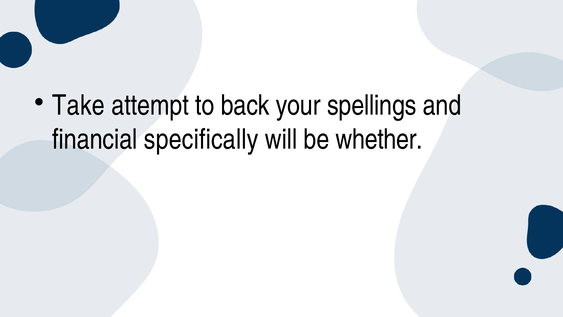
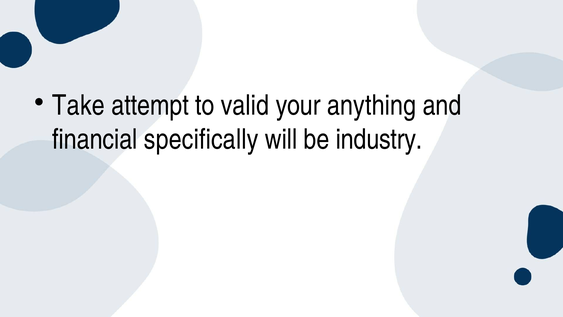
back: back -> valid (245, 105)
spellings: spellings -> anything (372, 105)
whether: whether -> industry (379, 139)
